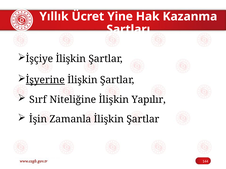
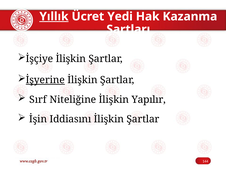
Yıllık underline: none -> present (54, 17)
Yine: Yine -> Yedi (120, 17)
Zamanla: Zamanla -> Iddiasını (70, 120)
